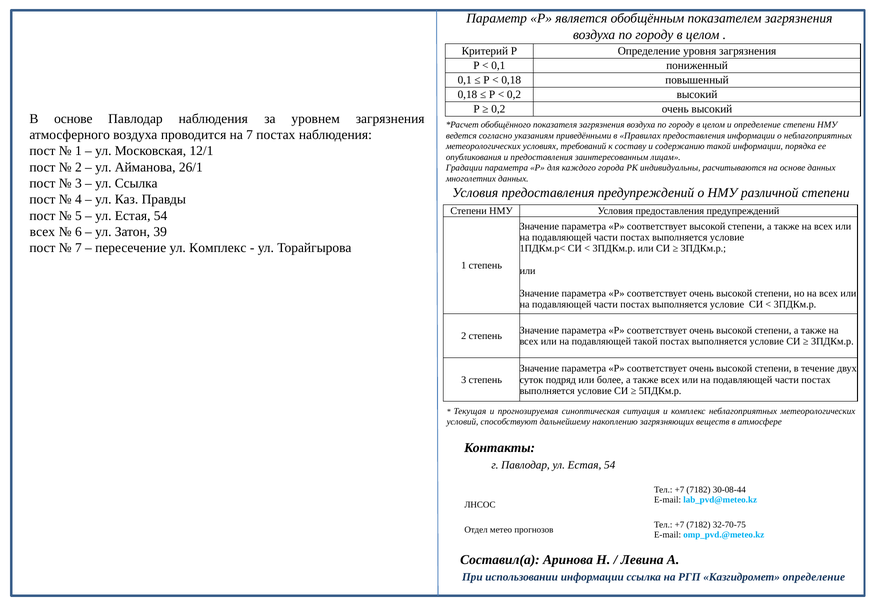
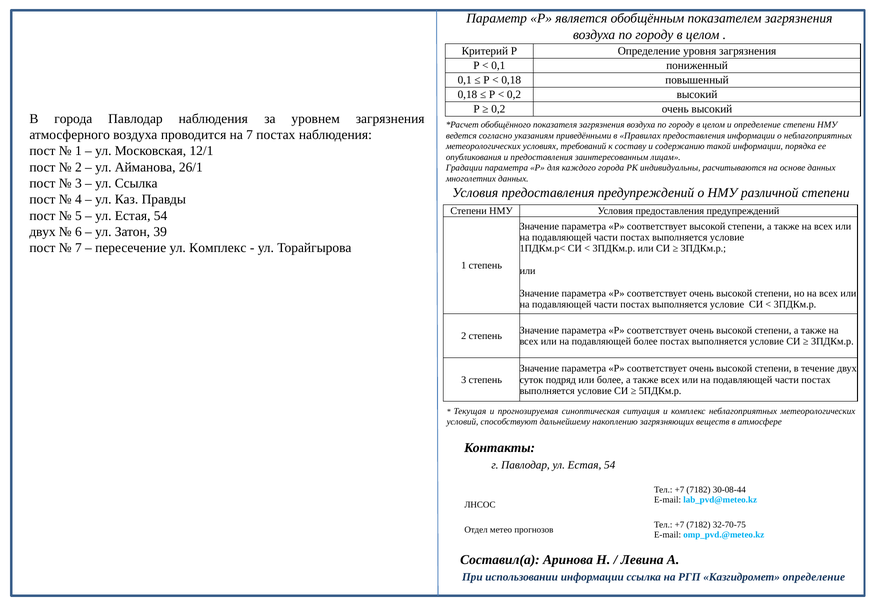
В основе: основе -> города (73, 119)
всех: всех -> двух (43, 232)
подавляющей такой: такой -> более (646, 342)
